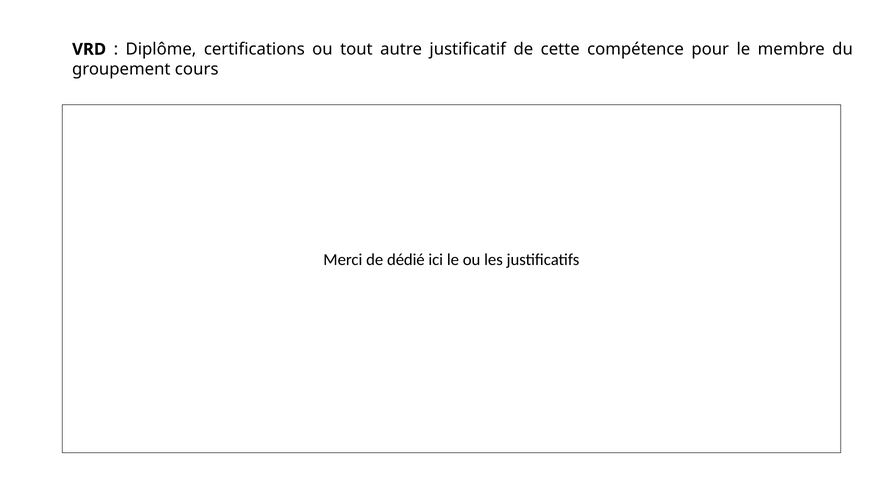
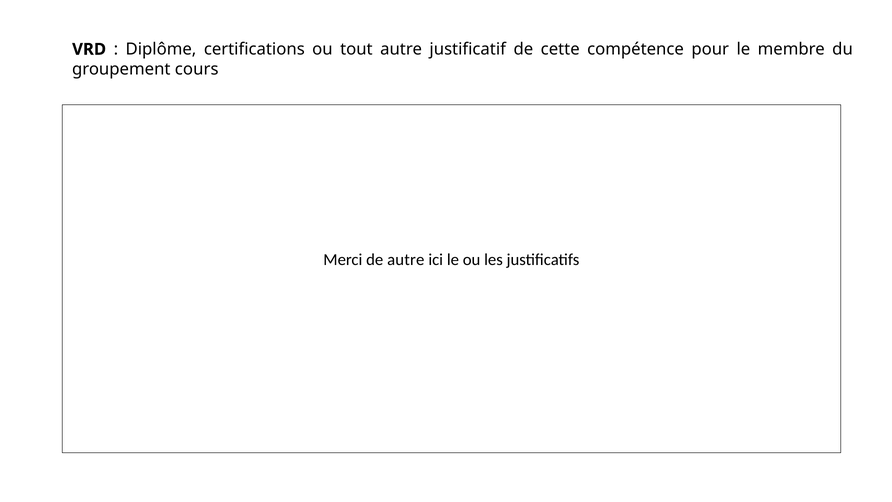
de dédié: dédié -> autre (406, 260)
